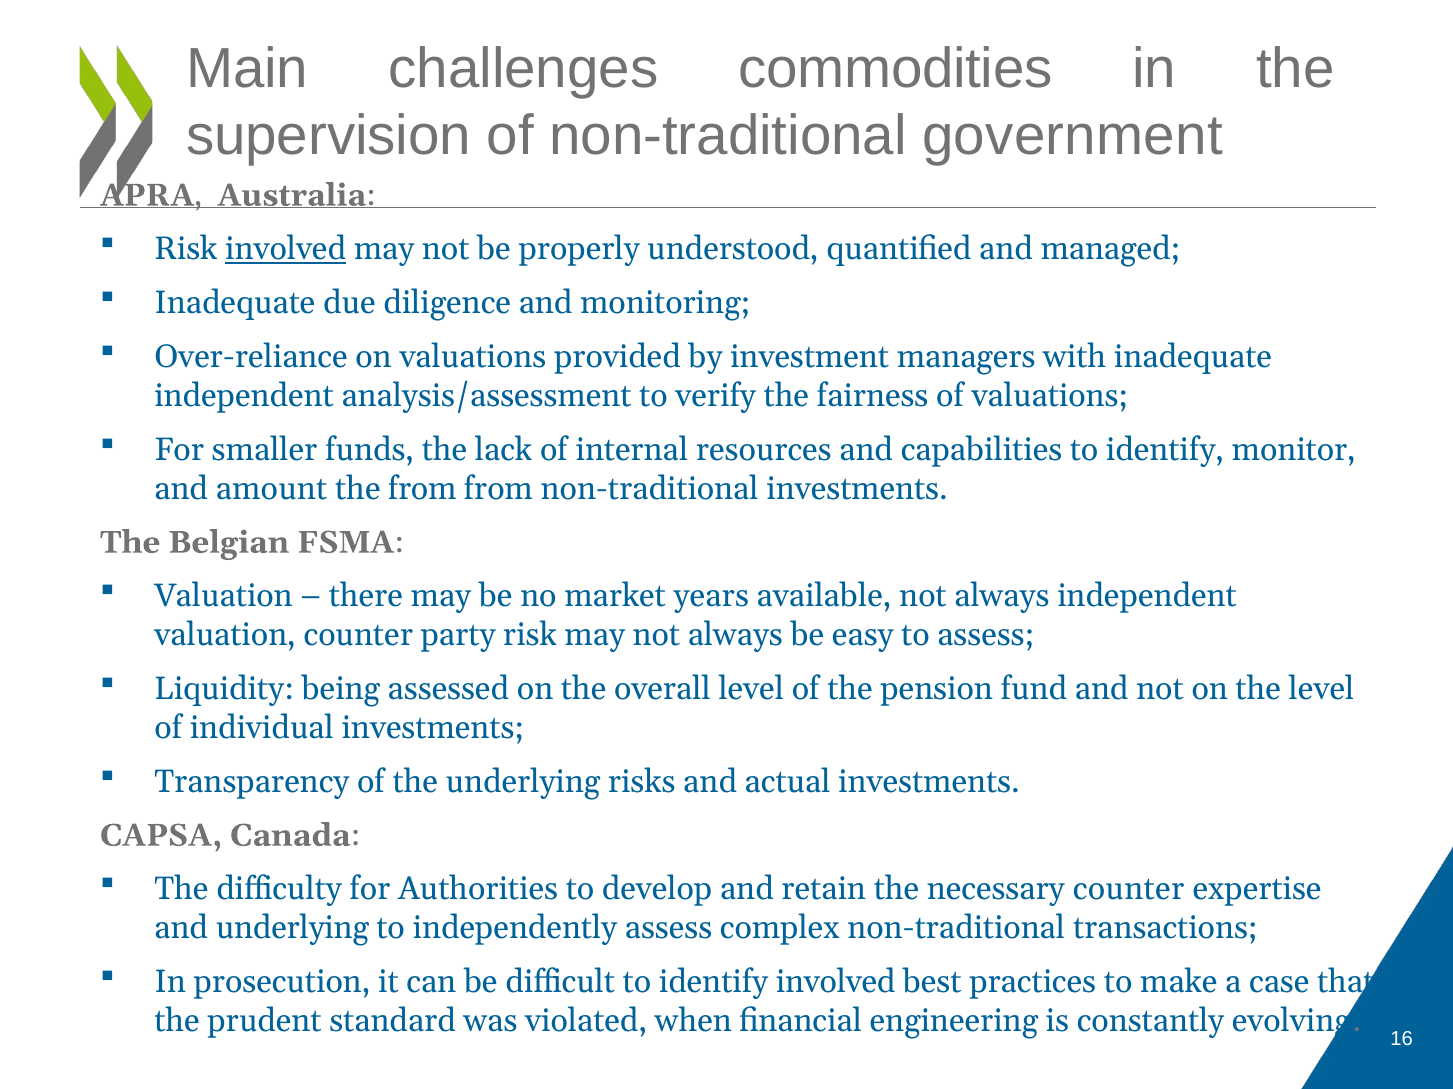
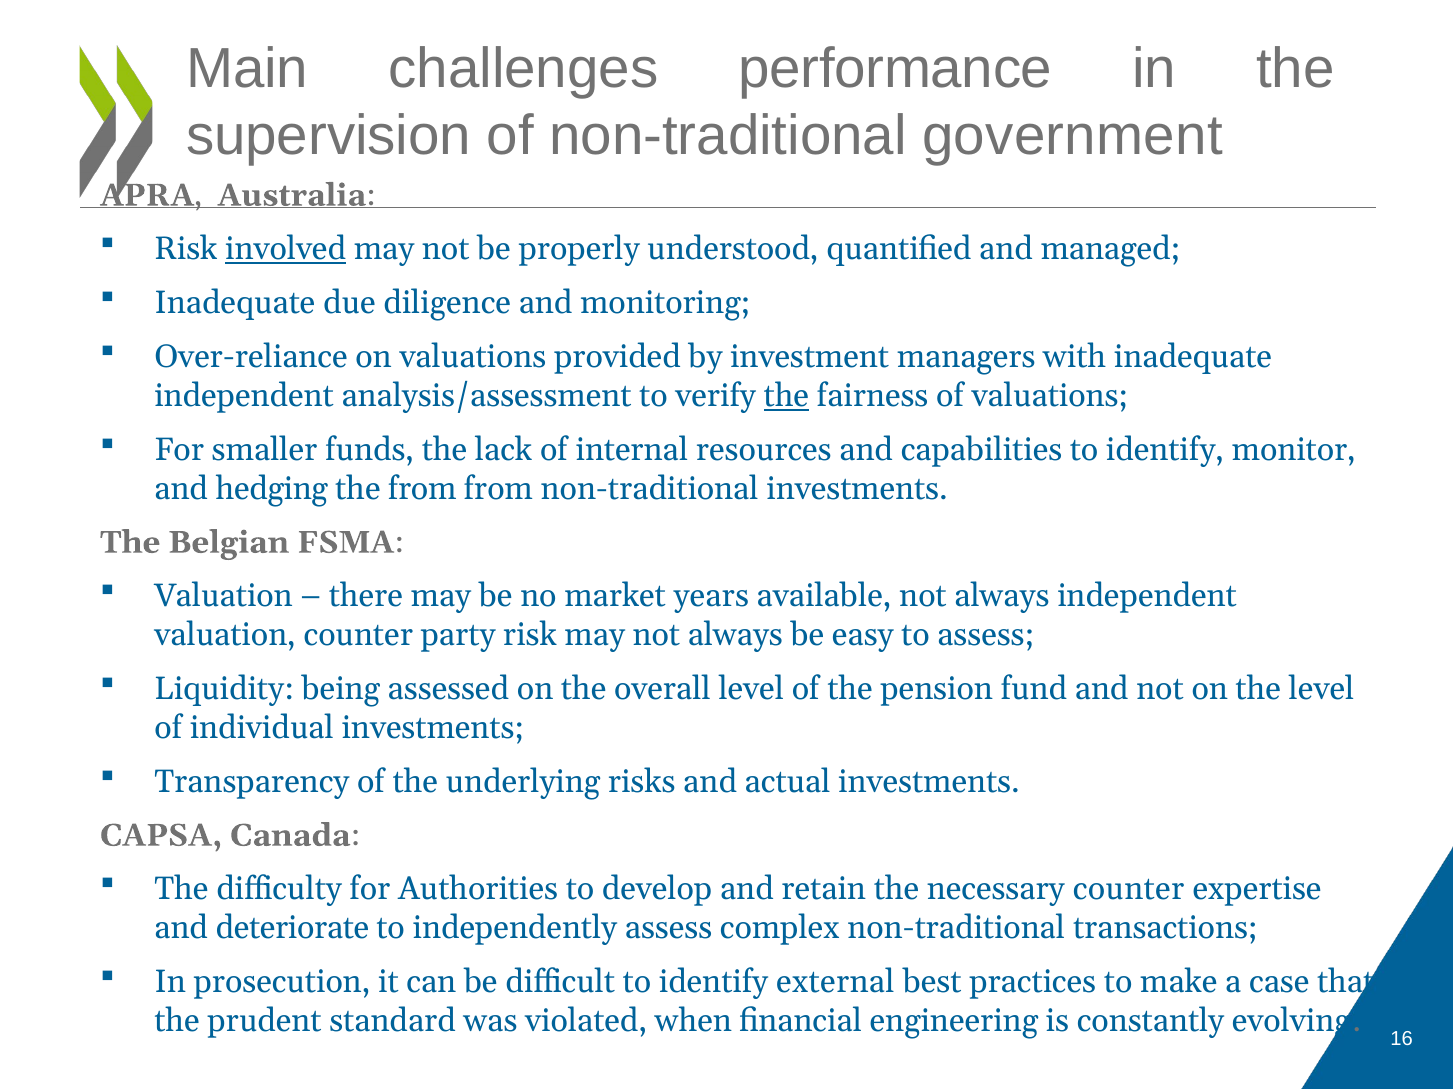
commodities: commodities -> performance (895, 69)
the underline: none -> present (786, 396)
amount: amount -> hedging (272, 489)
and underlying: underlying -> deteriorate (292, 928)
identify involved: involved -> external (835, 983)
